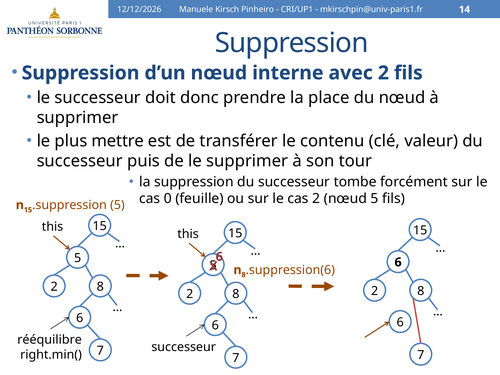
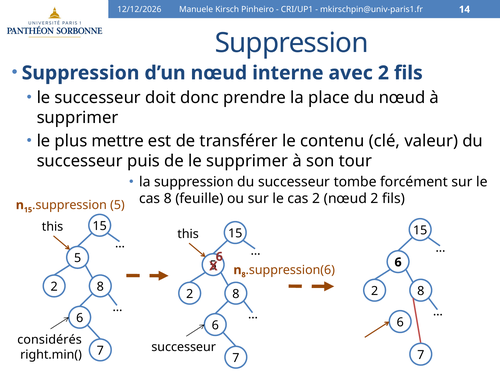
cas 0: 0 -> 8 (168, 199)
nœud 5: 5 -> 2 (375, 199)
rééquilibre: rééquilibre -> considérés (50, 340)
